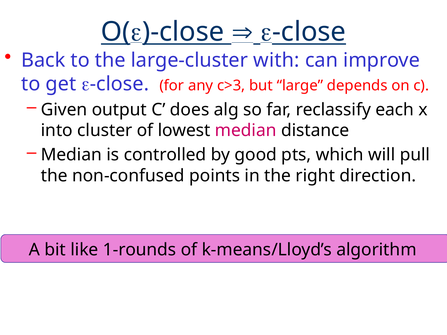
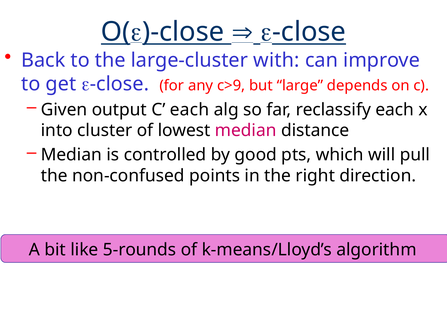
c>3: c>3 -> c>9 (231, 86)
C does: does -> each (190, 110)
1-rounds: 1-rounds -> 5-rounds (140, 250)
